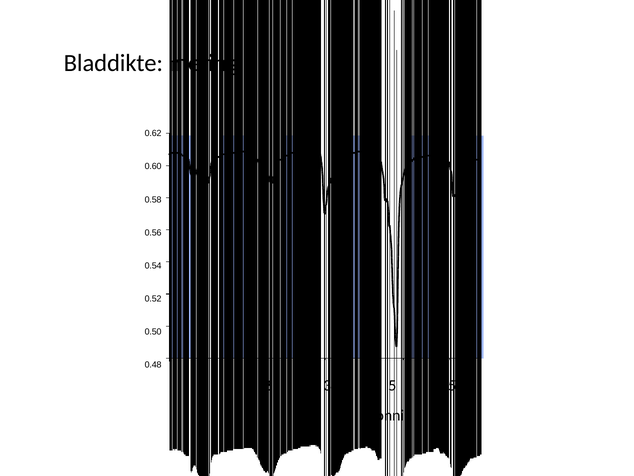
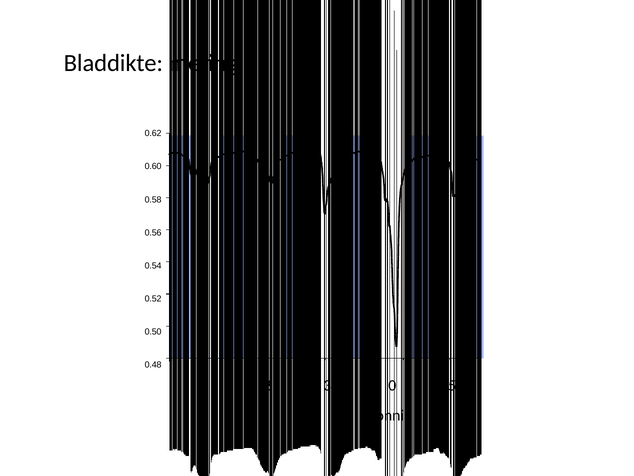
3 5: 5 -> 0 (392, 385)
